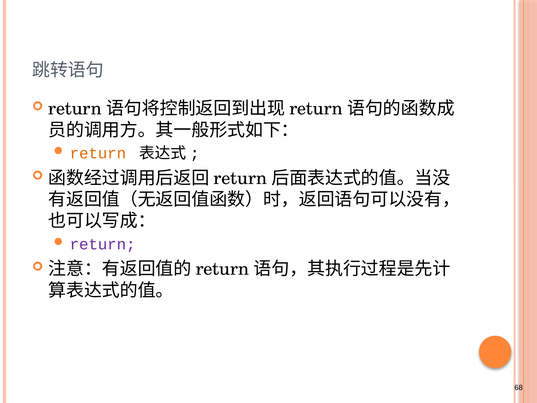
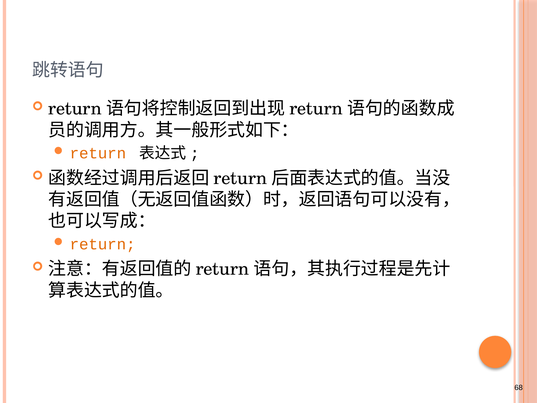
return colour: purple -> orange (103, 244)
